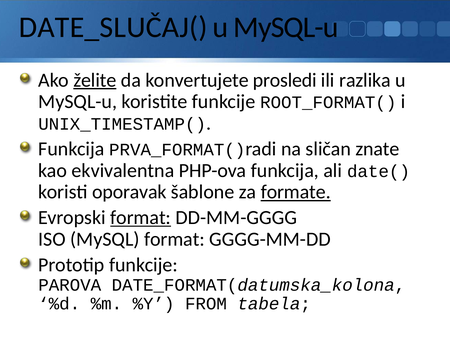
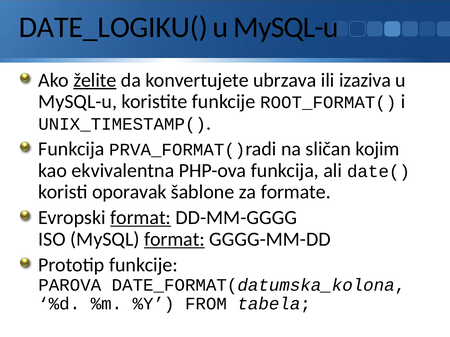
DATE_SLUČAJ(: DATE_SLUČAJ( -> DATE_LOGIKU( (113, 27)
prosledi: prosledi -> ubrzava (285, 80)
razlika: razlika -> izaziva (365, 80)
znate: znate -> kojim (377, 149)
formate underline: present -> none (296, 192)
format underline: none -> present (174, 240)
